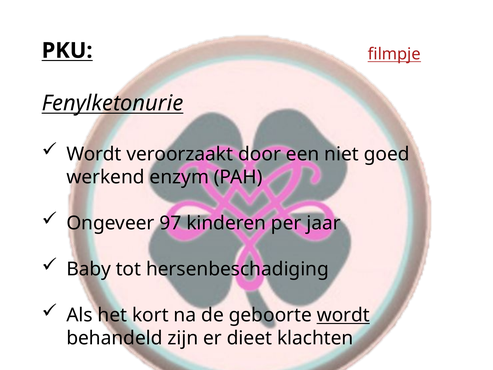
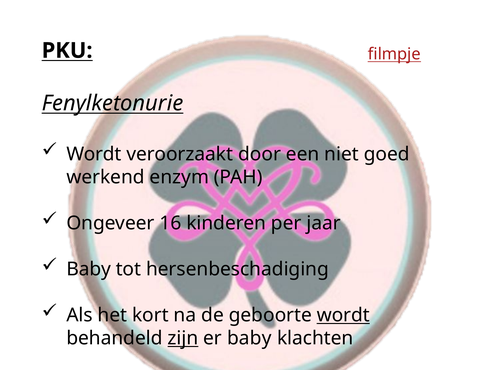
97: 97 -> 16 (170, 223)
zijn underline: none -> present (183, 338)
er dieet: dieet -> baby (249, 338)
